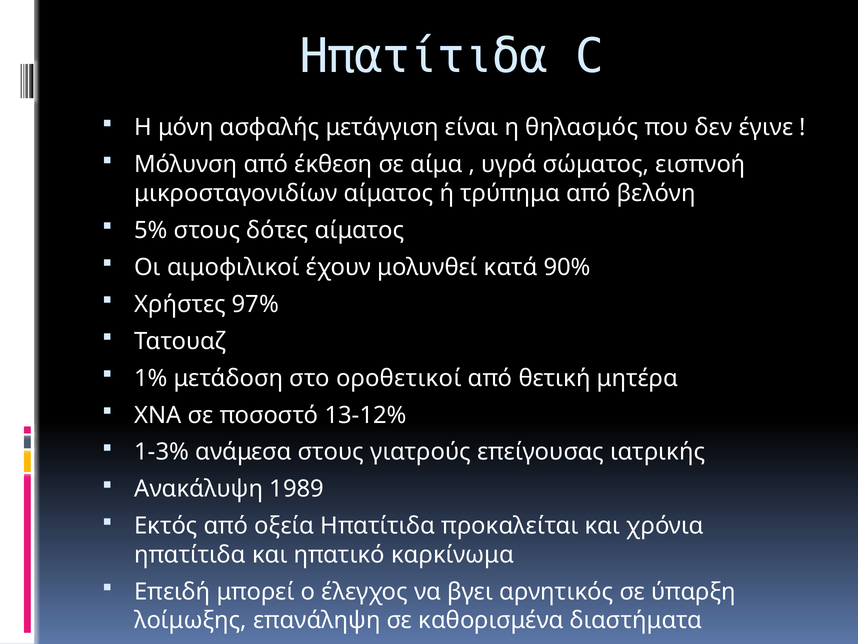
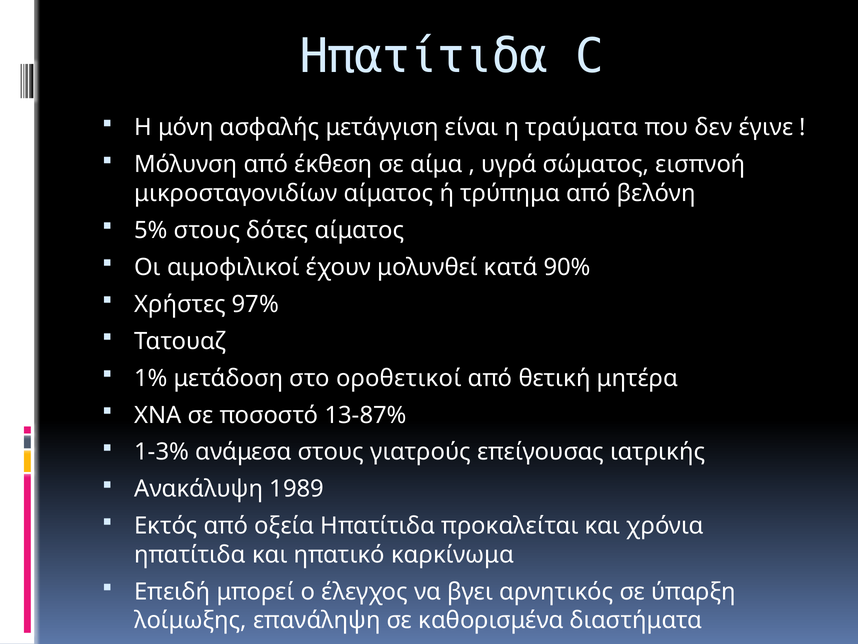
θηλασμός: θηλασμός -> τραύματα (582, 128)
13-12%: 13-12% -> 13-87% (366, 415)
